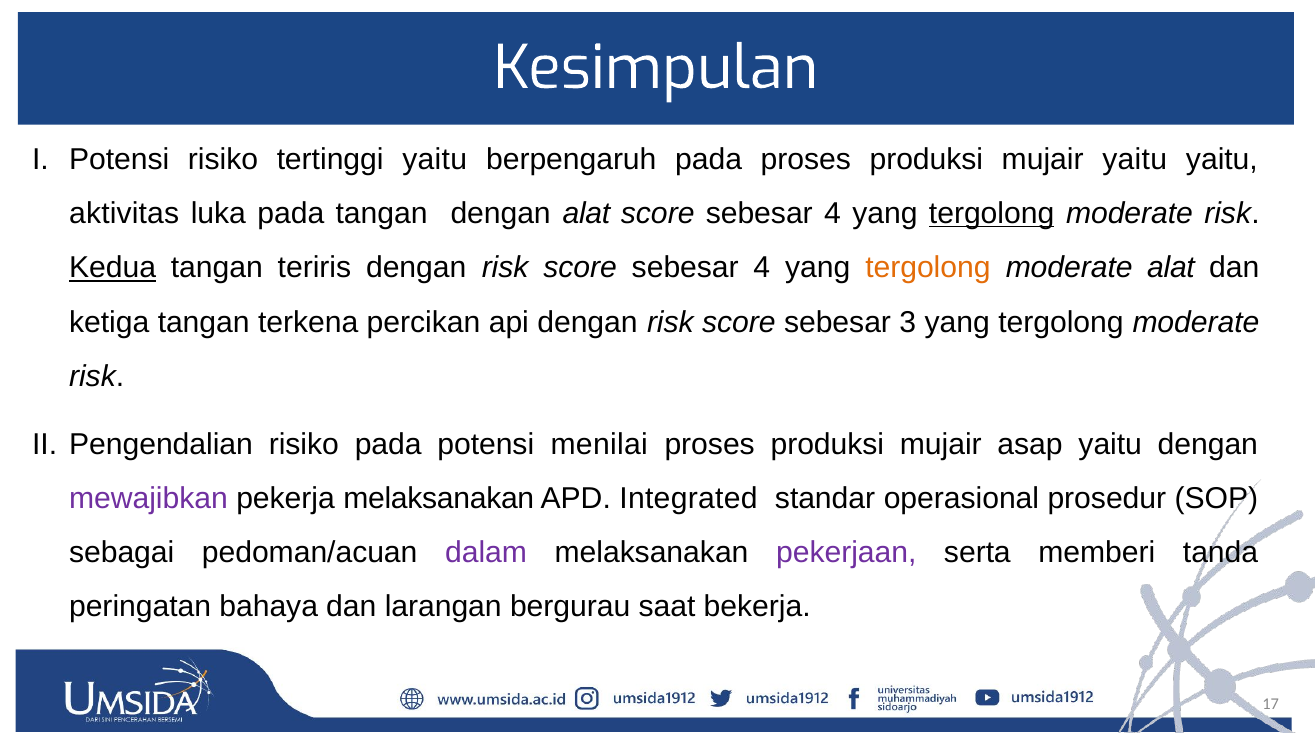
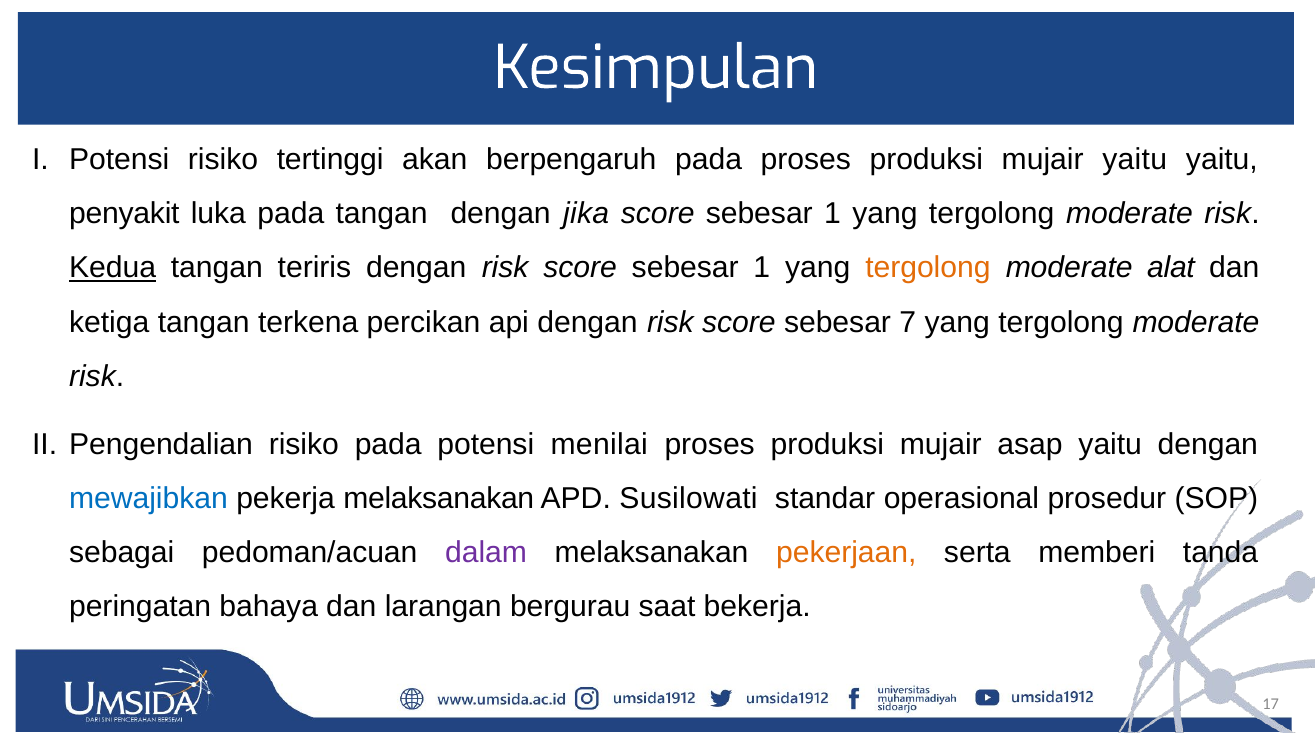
tertinggi yaitu: yaitu -> akan (435, 159)
aktivitas: aktivitas -> penyakit (124, 214)
dengan alat: alat -> jika (586, 214)
4: 4 -> 1 (832, 214)
tergolong underline: present -> none (992, 214)
risk score sebesar 4: 4 -> 1 (762, 268)
3: 3 -> 7 (908, 322)
mewajibkan colour: purple -> blue (148, 498)
Integrated: Integrated -> Susilowati (689, 498)
pekerjaan colour: purple -> orange (846, 552)
